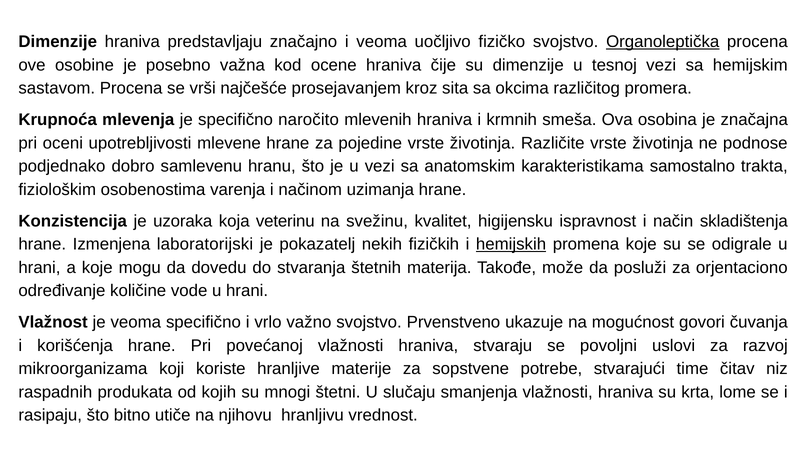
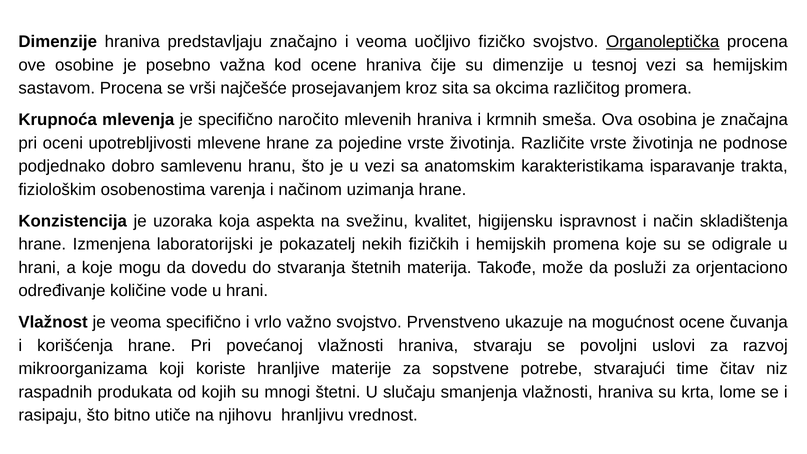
samostalno: samostalno -> isparavanje (692, 166)
veterinu: veterinu -> aspekta (285, 221)
hemijskih underline: present -> none (511, 244)
mogućnost govori: govori -> ocene (702, 322)
